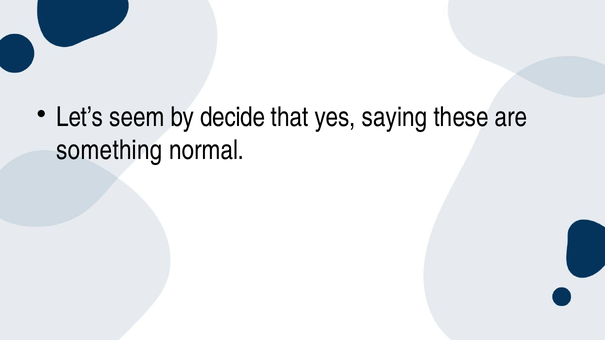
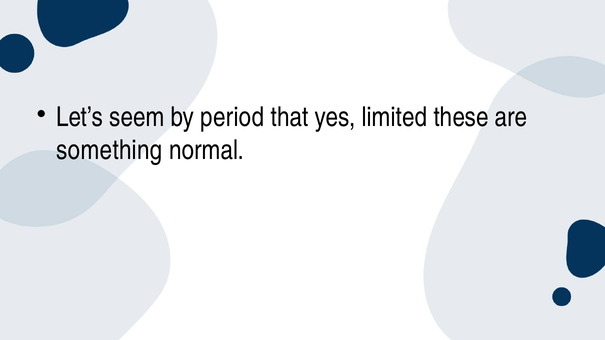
decide: decide -> period (232, 117)
saying: saying -> limited (395, 117)
